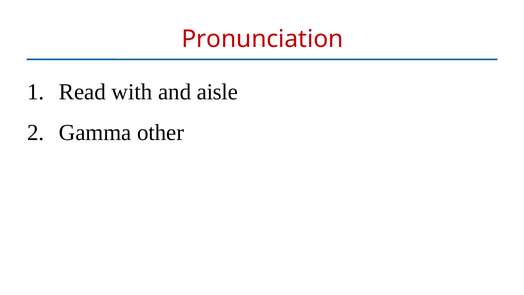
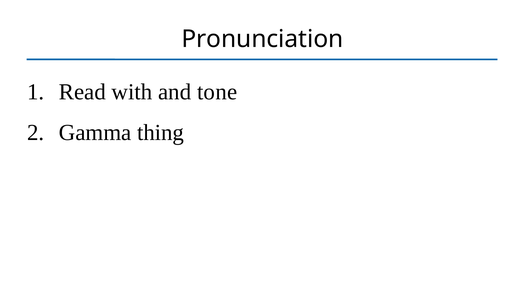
Pronunciation colour: red -> black (262, 39)
aisle: aisle -> tone (217, 92)
other: other -> thing (161, 132)
